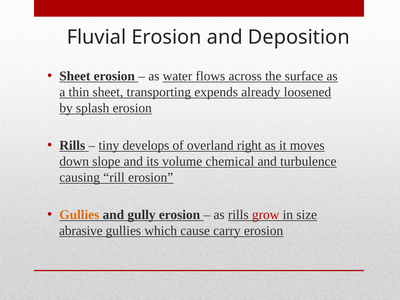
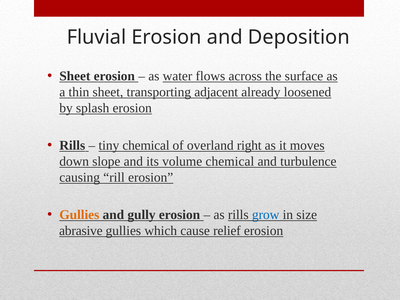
expends: expends -> adjacent (216, 92)
tiny develops: develops -> chemical (146, 145)
grow colour: red -> blue (266, 215)
carry: carry -> relief (227, 231)
